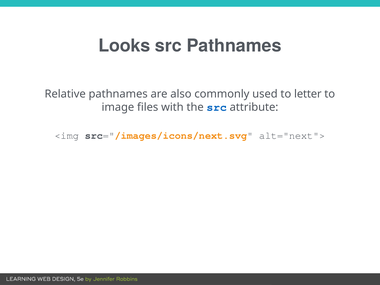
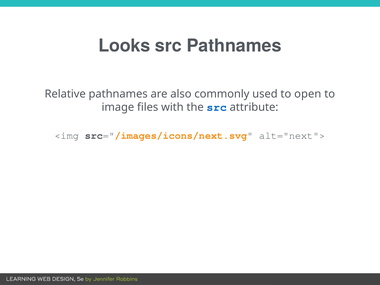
letter: letter -> open (308, 94)
